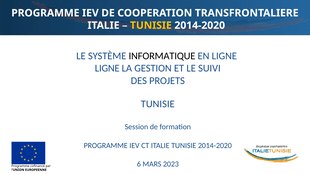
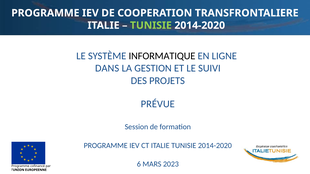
TUNISIE colour: yellow -> light green (151, 25)
LIGNE: LIGNE -> DANS (107, 68)
TUNISIE: TUNISIE -> PRÉVUE (158, 104)
